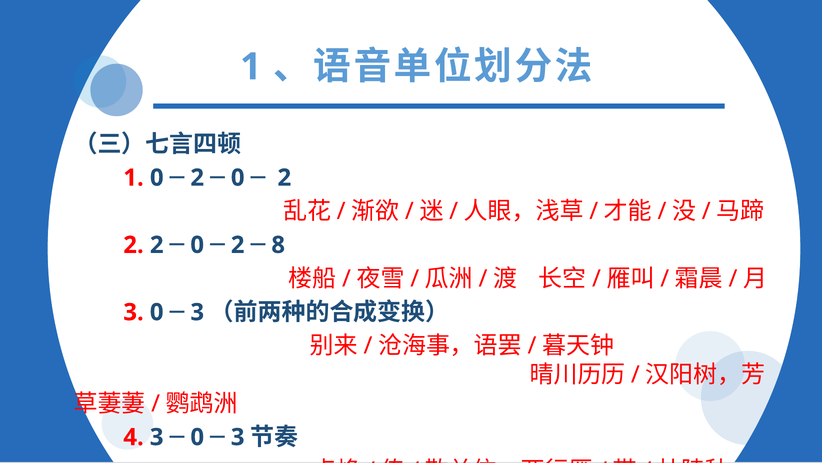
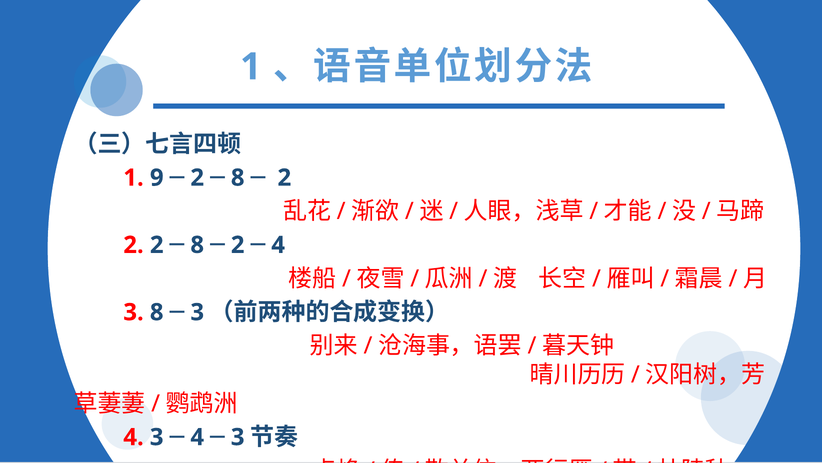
1 0: 0 -> 9 (157, 178)
0: 0 -> 8 (238, 178)
2 2 0: 0 -> 8 (197, 245)
2 8: 8 -> 4 (278, 245)
0: 0 -> 8 (157, 312)
4 3 0: 0 -> 4 (197, 437)
